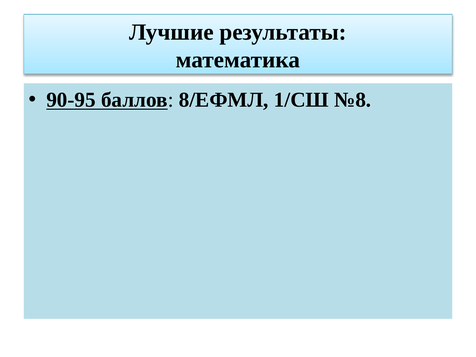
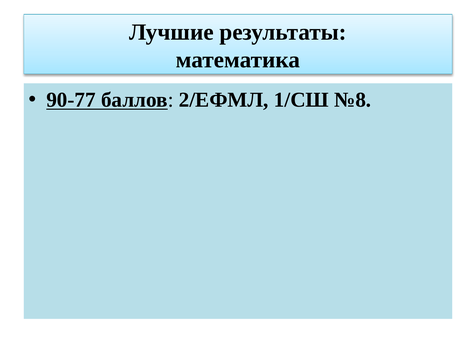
90-95: 90-95 -> 90-77 (71, 100)
8/ЕФМЛ: 8/ЕФМЛ -> 2/ЕФМЛ (224, 100)
